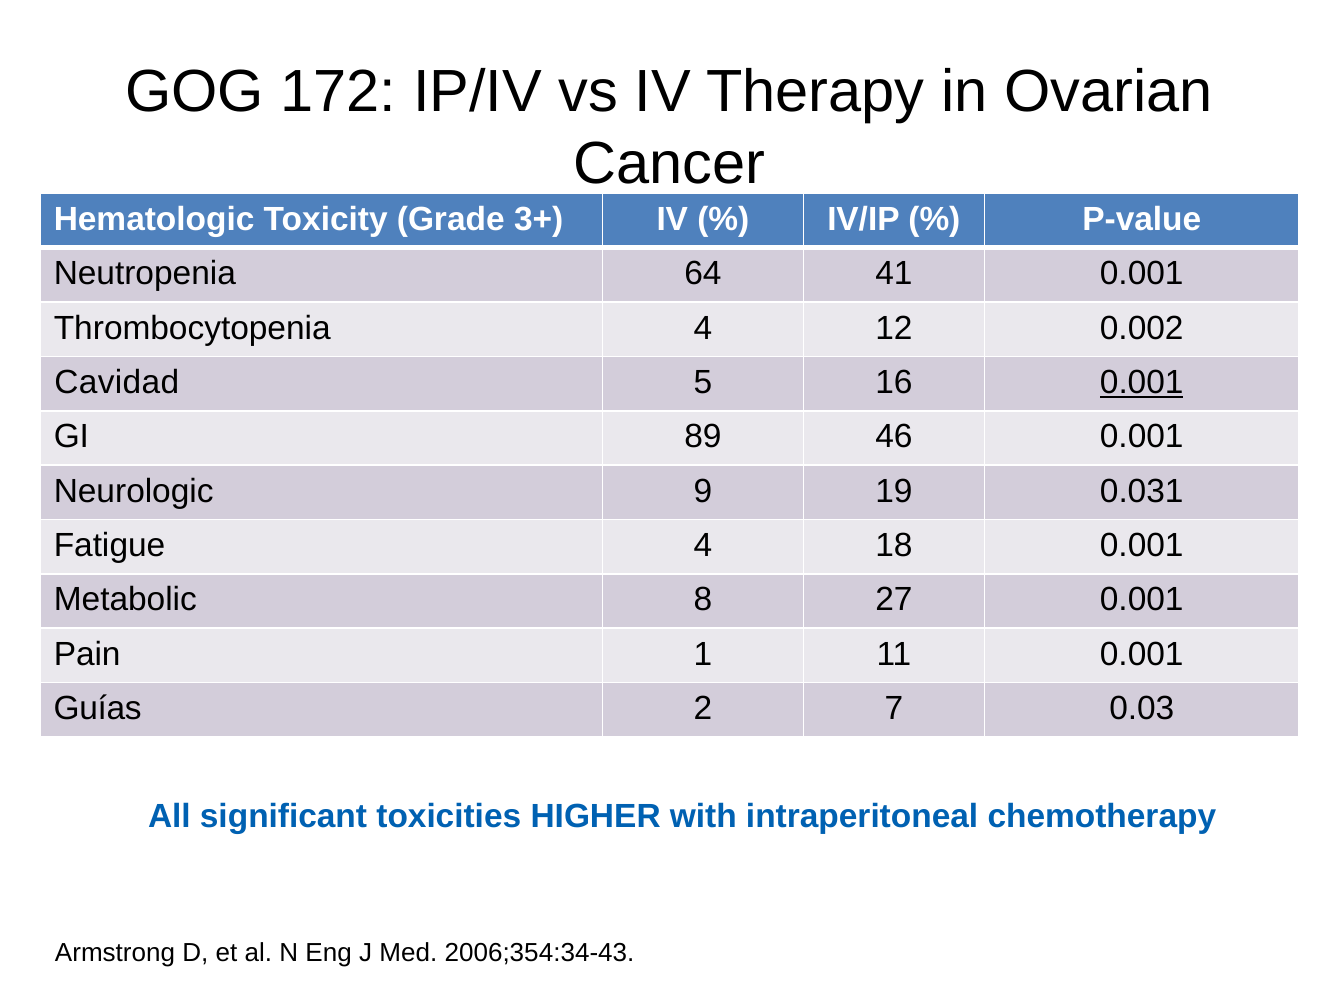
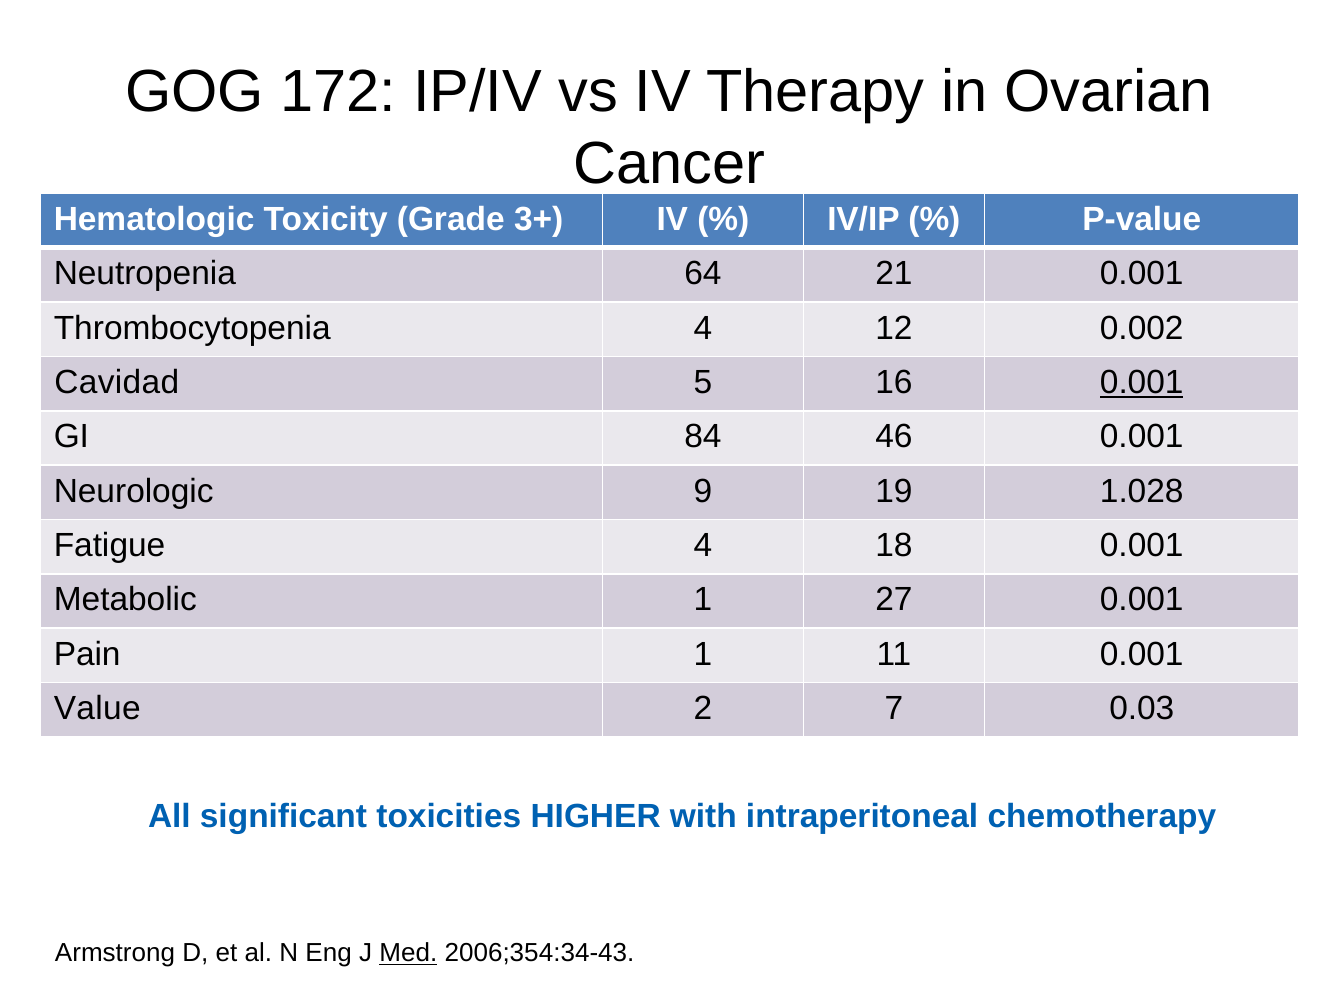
41: 41 -> 21 (894, 274)
89: 89 -> 84 (703, 437)
0.031: 0.031 -> 1.028 (1142, 491)
Metabolic 8: 8 -> 1 (703, 600)
Guías: Guías -> Value (97, 709)
Med underline: none -> present (408, 953)
